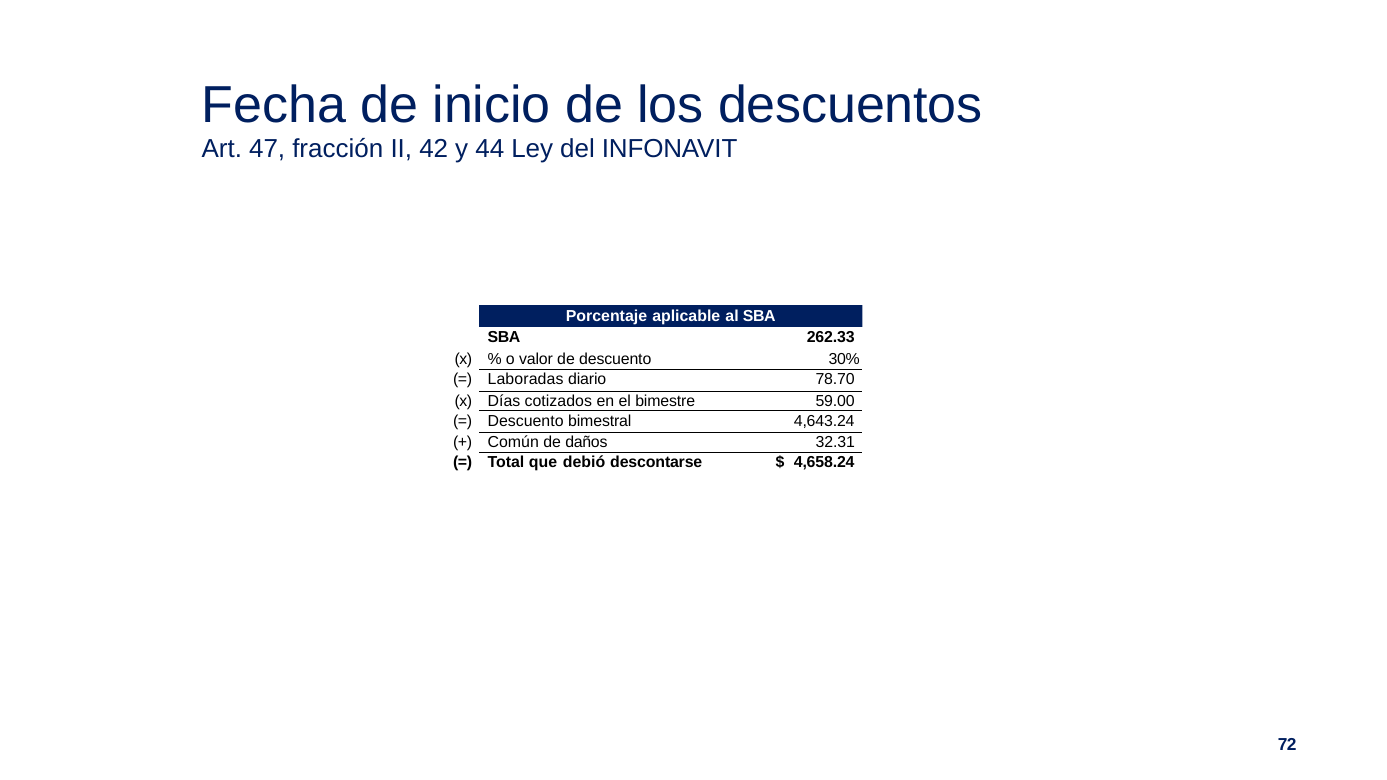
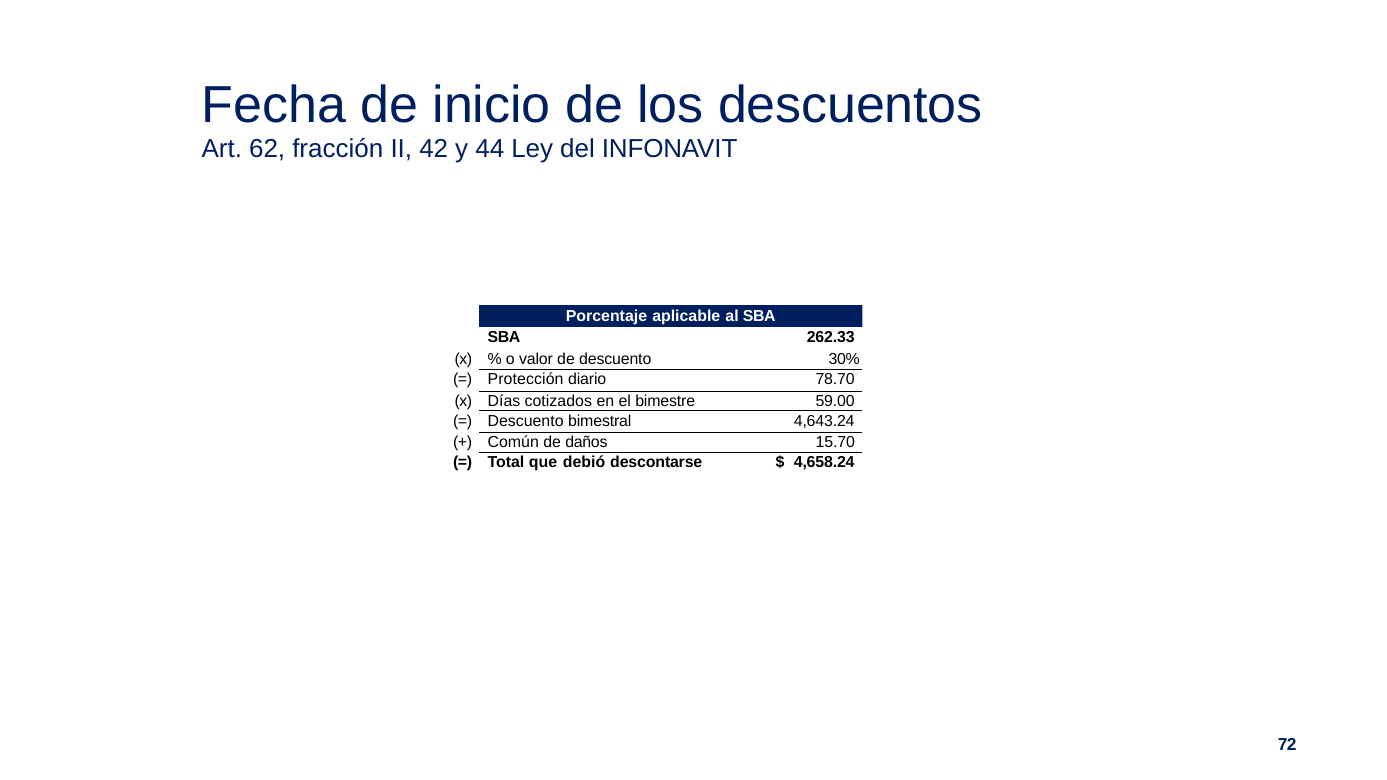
47: 47 -> 62 (267, 149)
Laboradas: Laboradas -> Protección (526, 380)
32.31: 32.31 -> 15.70 (835, 442)
